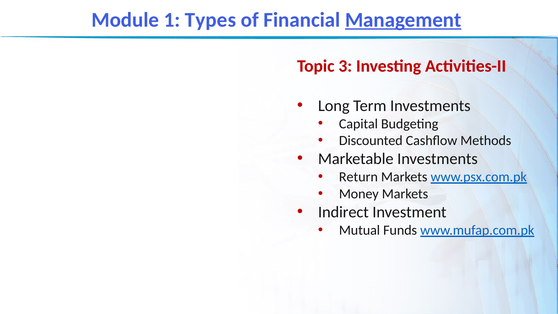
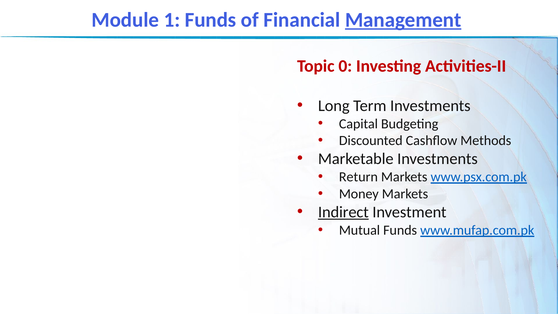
1 Types: Types -> Funds (211, 20)
3: 3 -> 0 (345, 66)
Indirect underline: none -> present (343, 212)
